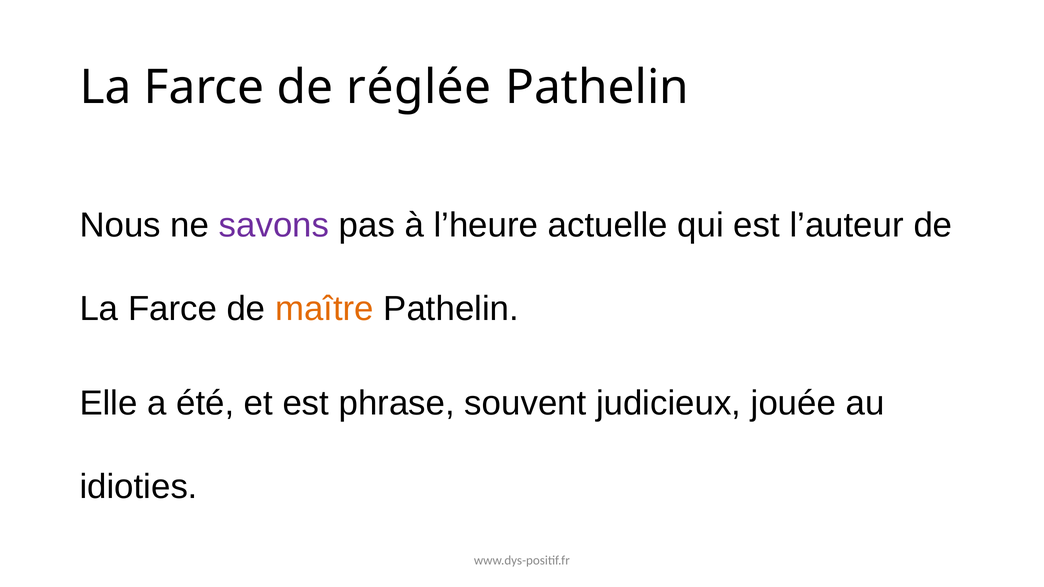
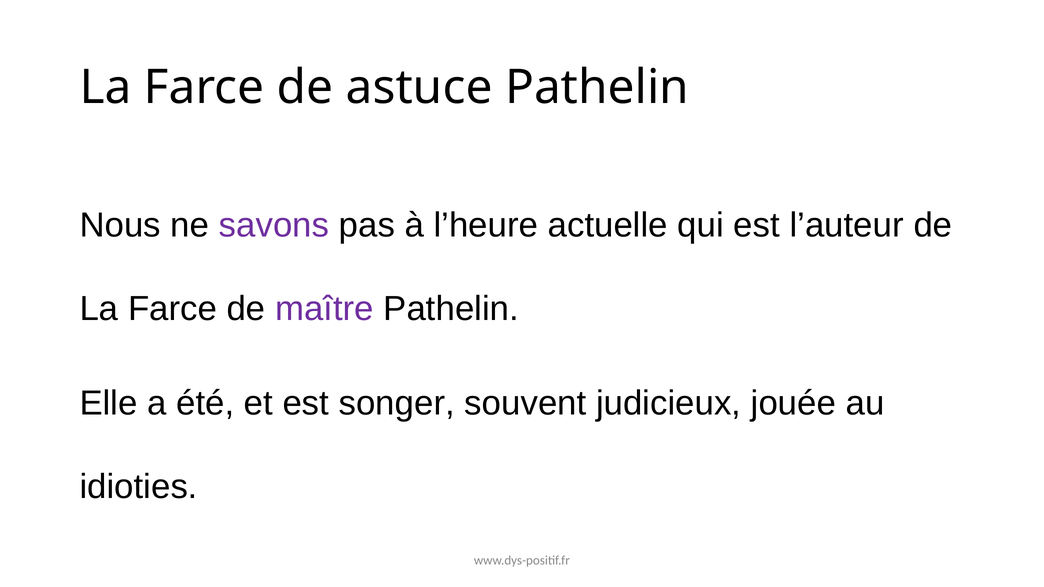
réglée: réglée -> astuce (419, 88)
maître colour: orange -> purple (324, 309)
phrase: phrase -> songer (397, 403)
